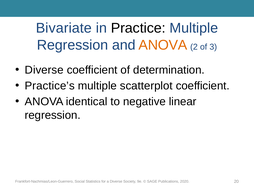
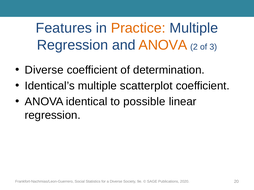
Bivariate: Bivariate -> Features (64, 28)
Practice colour: black -> orange (138, 28)
Practice’s: Practice’s -> Identical’s (50, 86)
negative: negative -> possible (144, 102)
